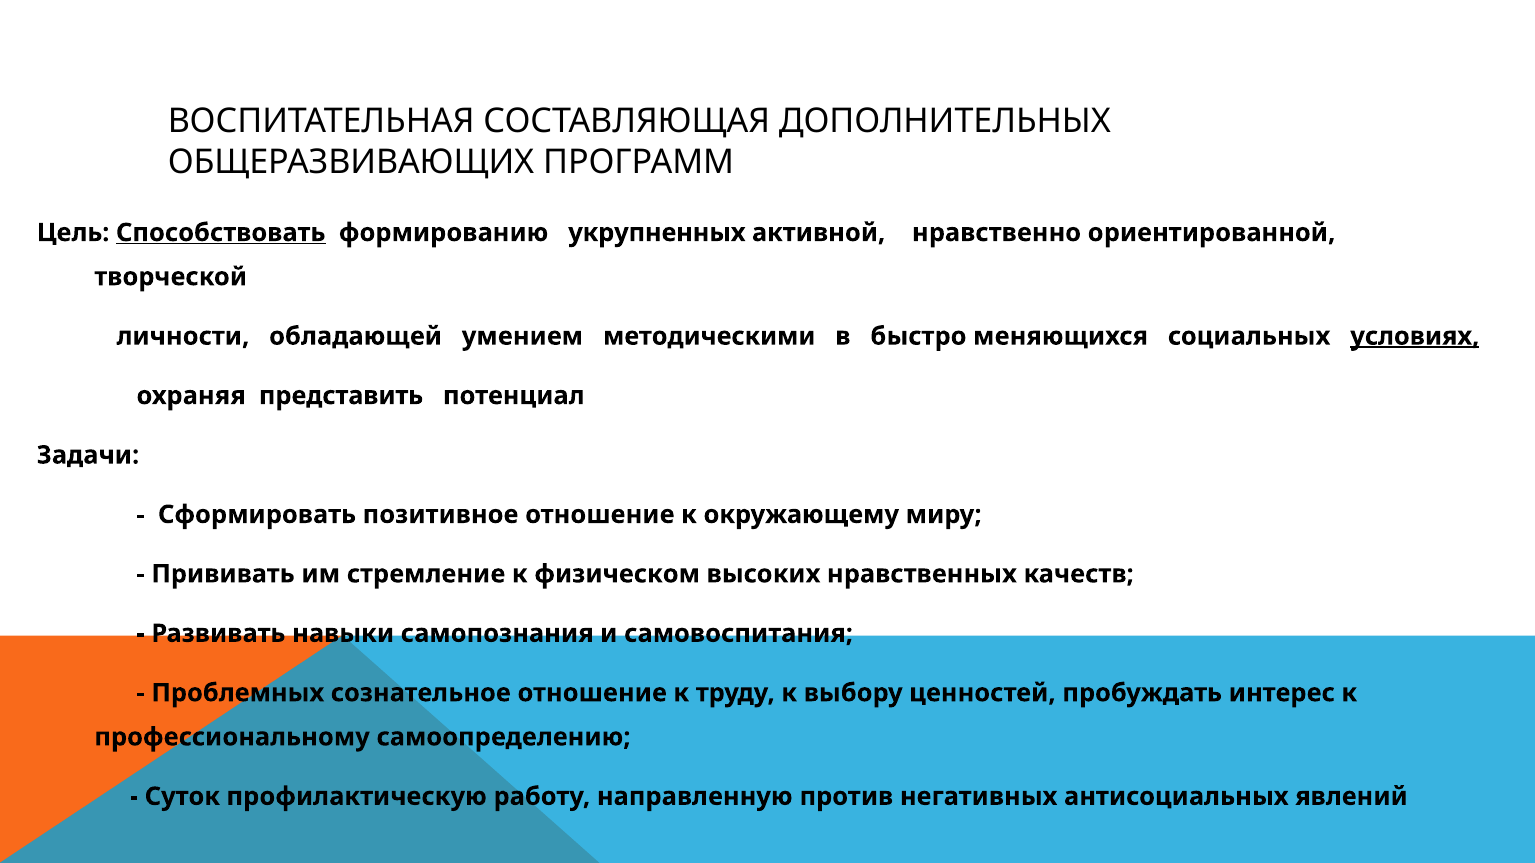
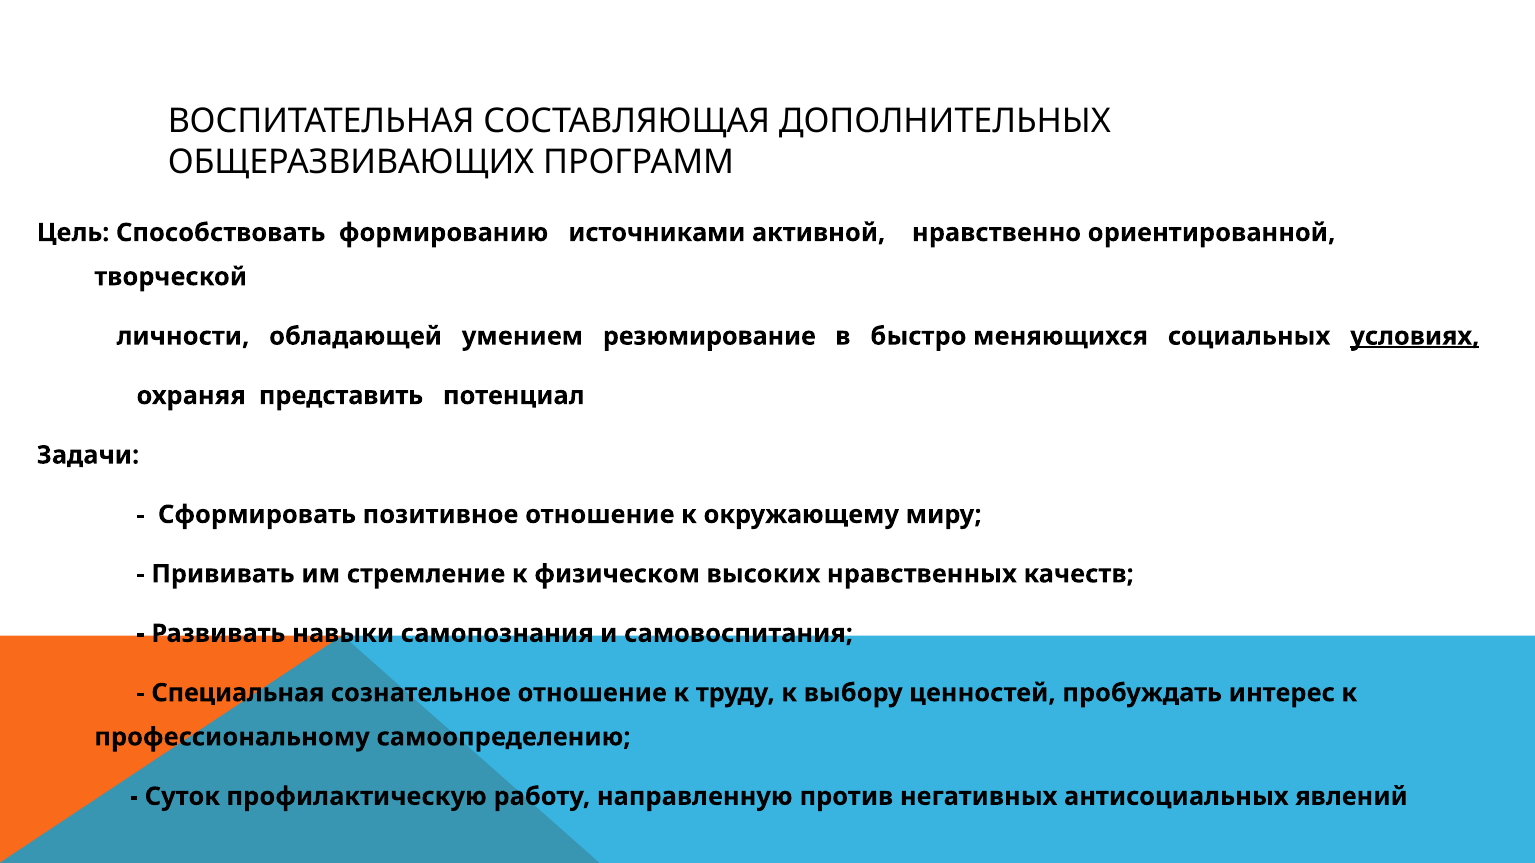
Способствовать underline: present -> none (221, 233)
укрупненных: укрупненных -> источниками (657, 233)
методическими: методическими -> резюмирование (709, 336)
Проблемных: Проблемных -> Специальная (238, 693)
